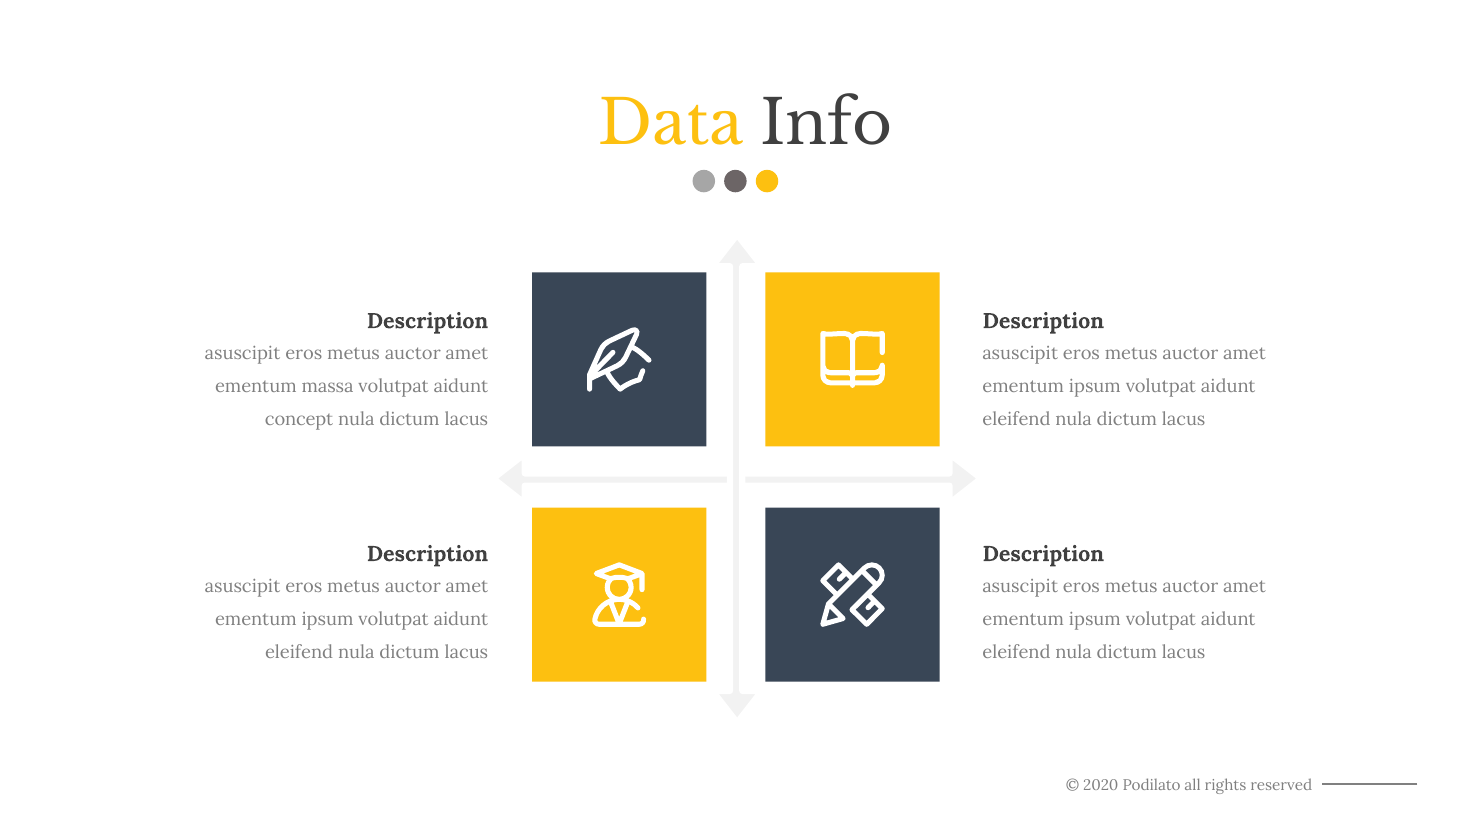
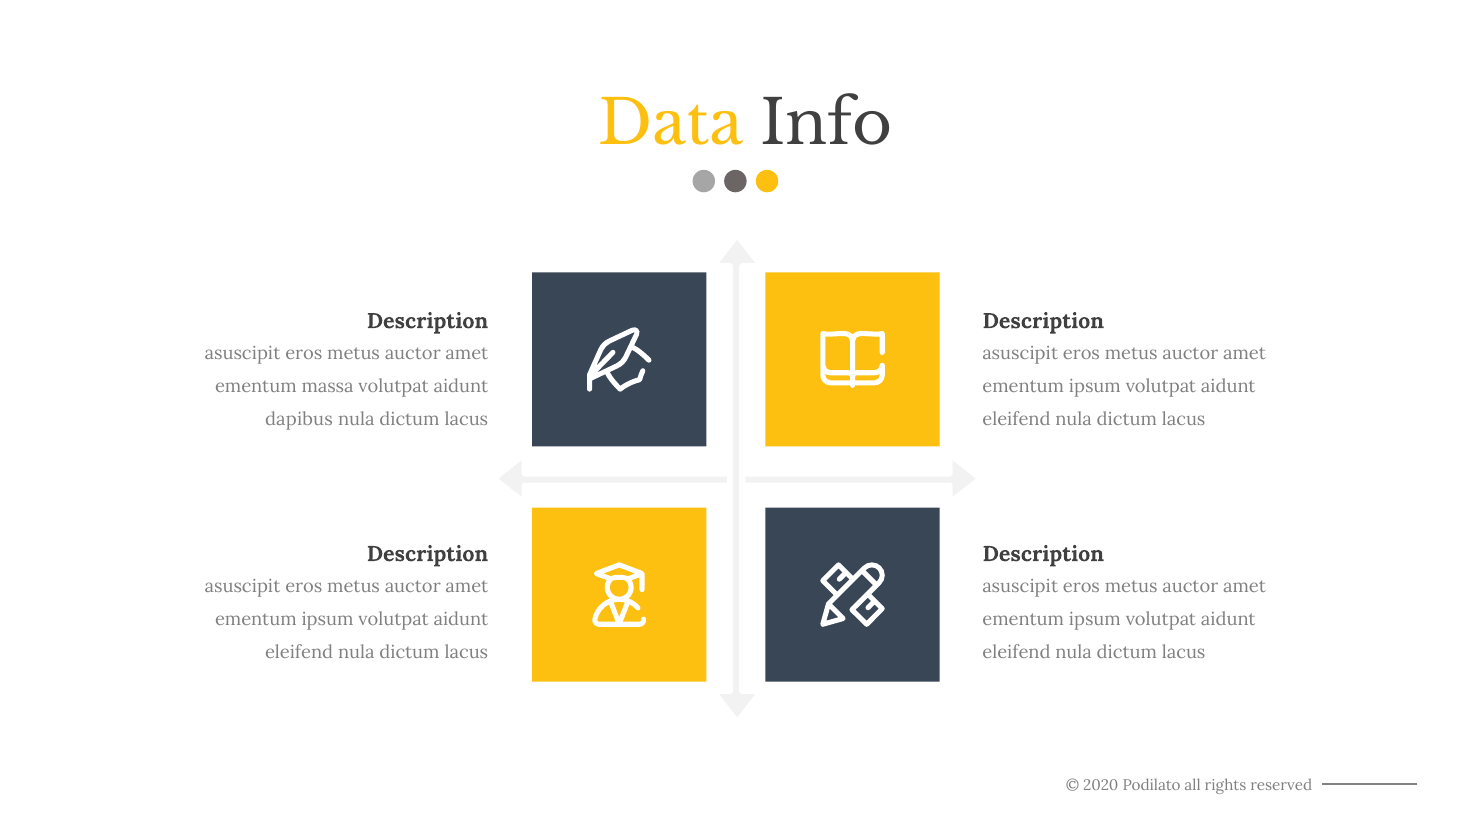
concept: concept -> dapibus (299, 420)
